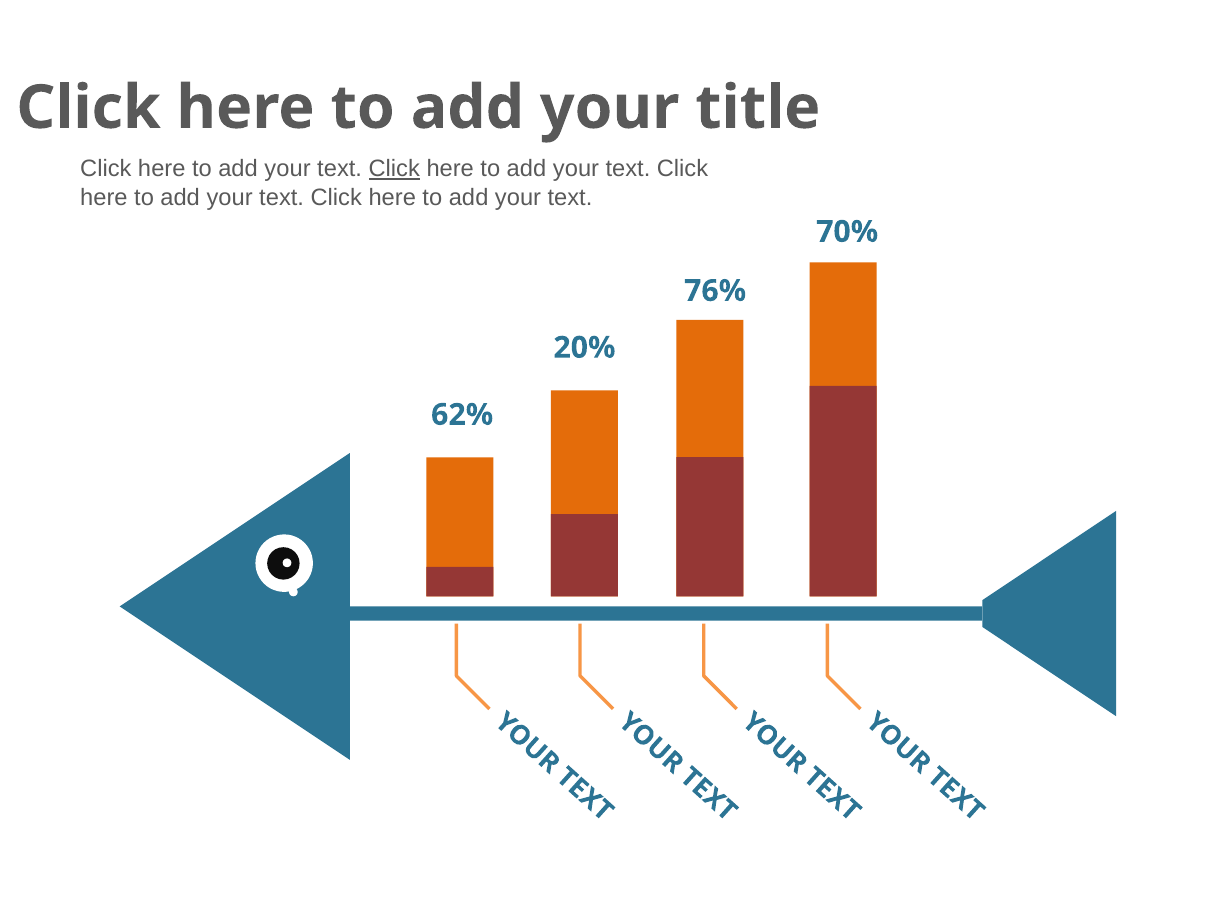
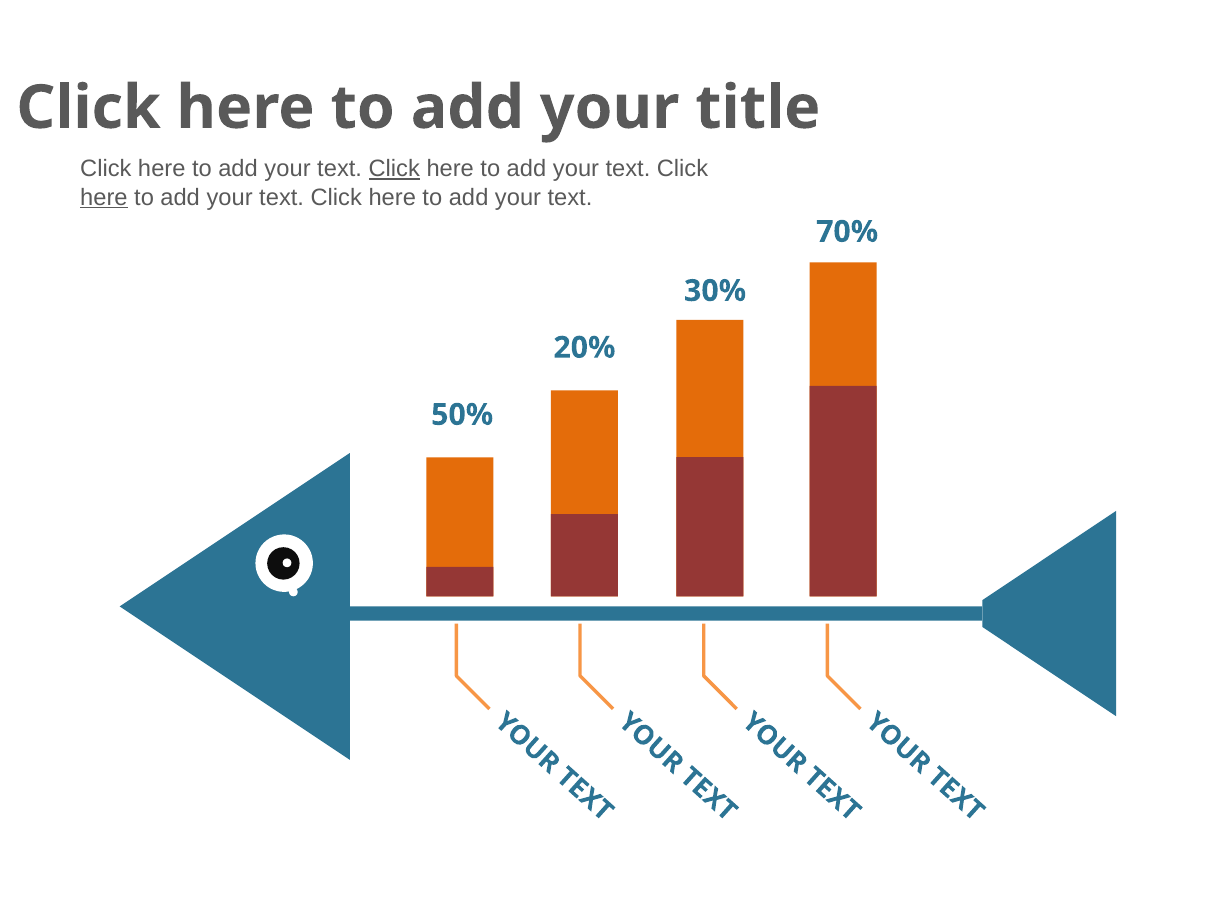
here underline: none -> present (104, 197)
76%: 76% -> 30% (715, 291)
62%: 62% -> 50% (462, 415)
